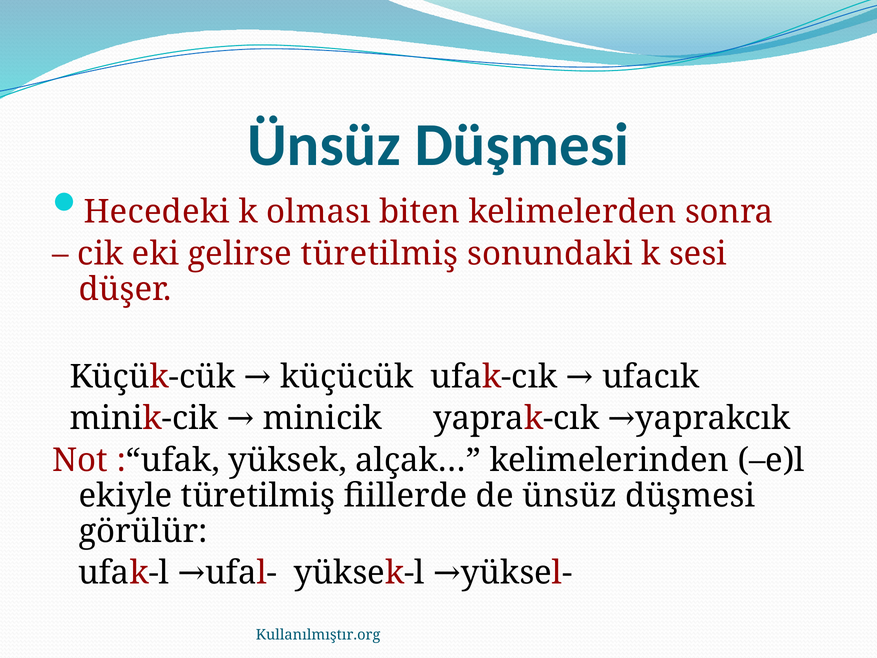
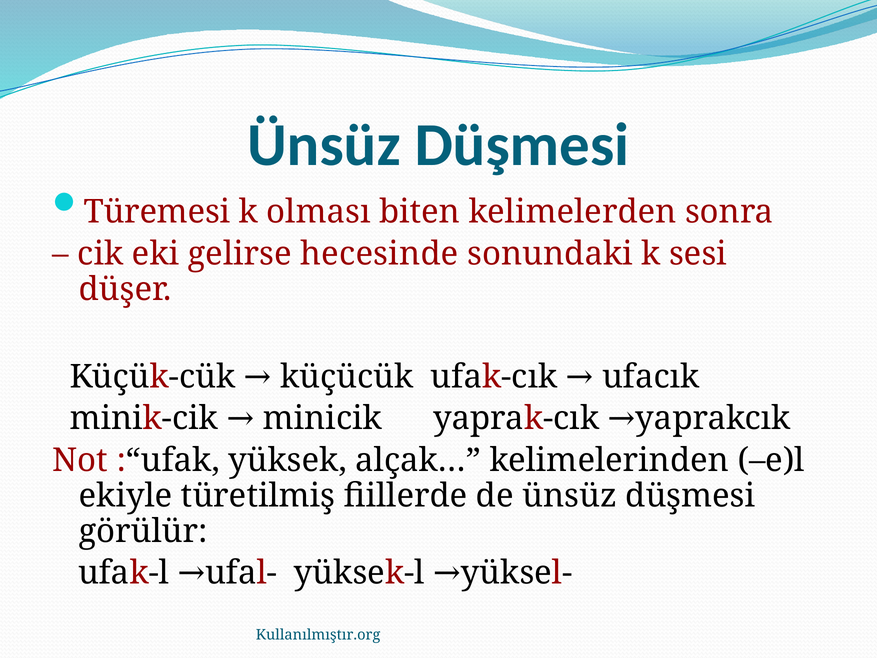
Hecedeki: Hecedeki -> Türemesi (157, 212)
gelirse türetilmiş: türetilmiş -> hecesinde (379, 254)
